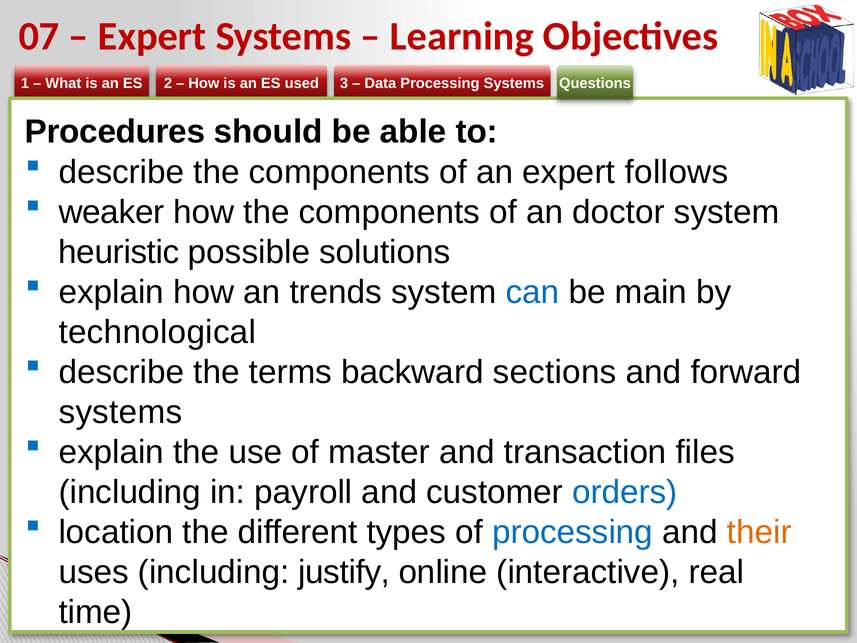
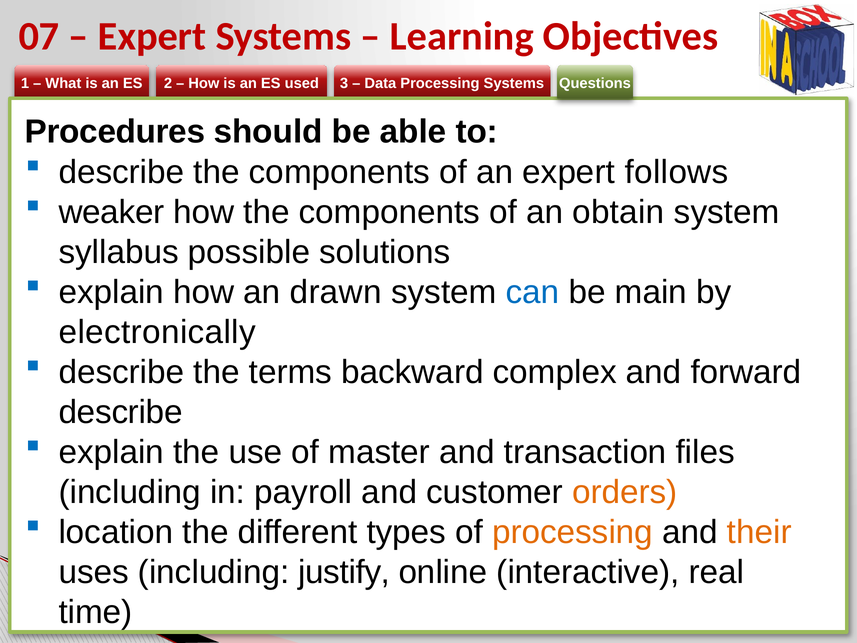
doctor: doctor -> obtain (618, 212)
heuristic: heuristic -> syllabus (119, 252)
trends: trends -> drawn (336, 292)
technological: technological -> electronically (157, 332)
sections: sections -> complex (555, 372)
systems: systems -> describe (121, 412)
orders colour: blue -> orange (625, 492)
processing colour: blue -> orange (573, 532)
